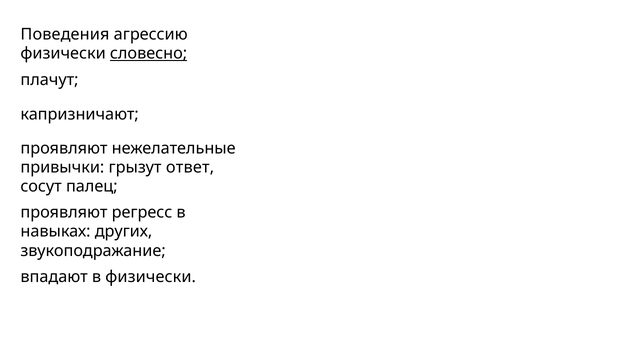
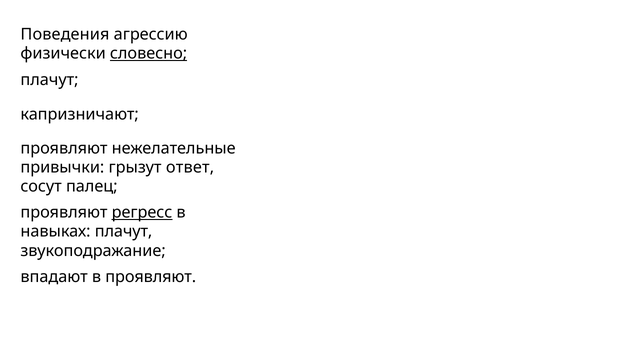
регресс underline: none -> present (142, 213)
навыках других: других -> плачут (124, 232)
в физически: физически -> проявляют (151, 277)
